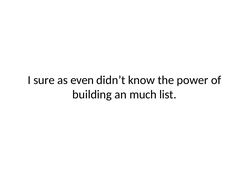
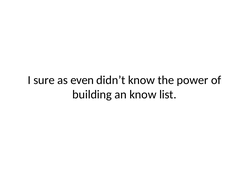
an much: much -> know (143, 94)
